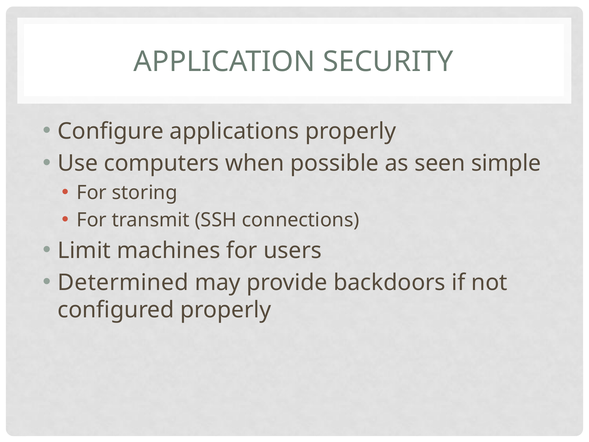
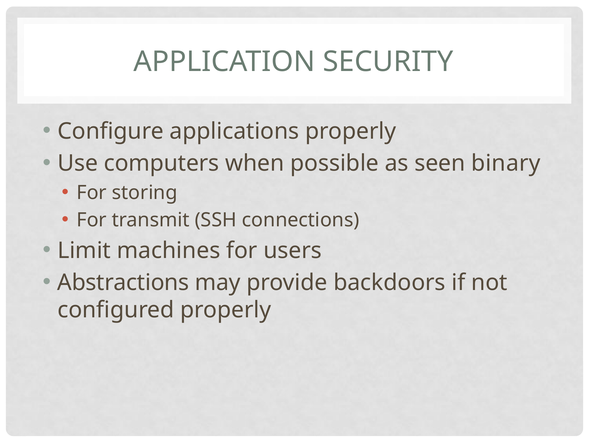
simple: simple -> binary (506, 163)
Determined: Determined -> Abstractions (123, 282)
